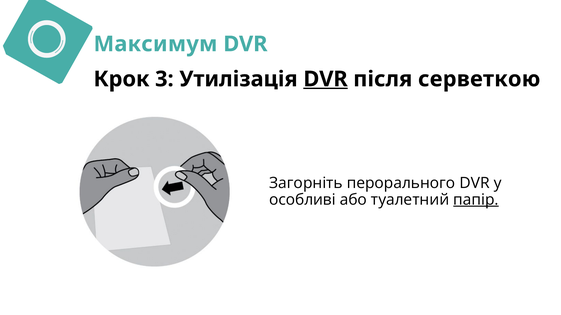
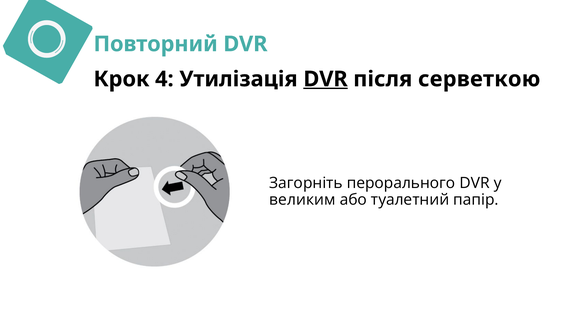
Максимум: Максимум -> Повторний (156, 44)
3: 3 -> 4 (164, 79)
особливі: особливі -> великим (302, 200)
папір underline: present -> none (476, 200)
